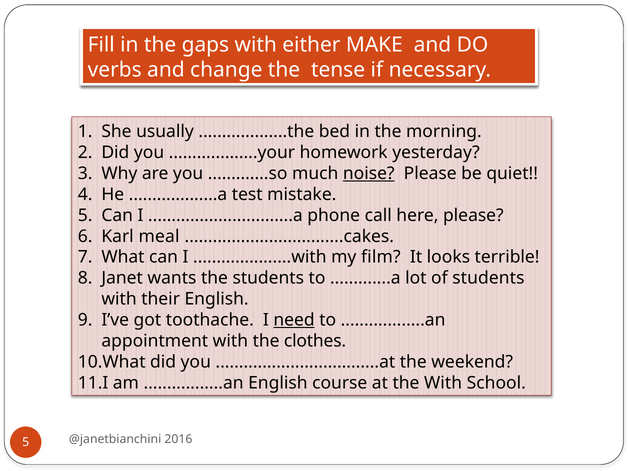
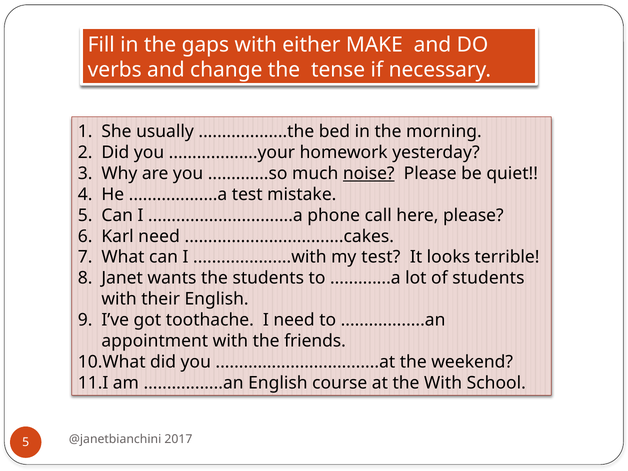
Karl meal: meal -> need (159, 236)
my film: film -> test (381, 257)
need underline: present -> none (294, 320)
clothes: clothes -> friends (315, 341)
2016: 2016 -> 2017 (178, 439)
